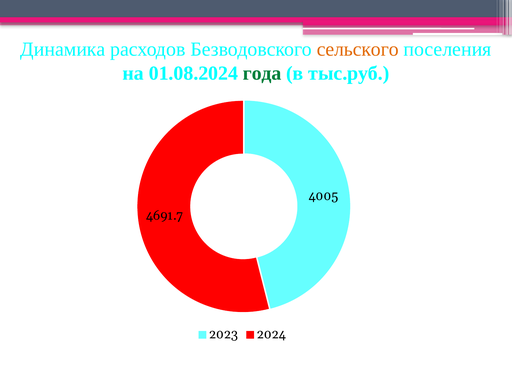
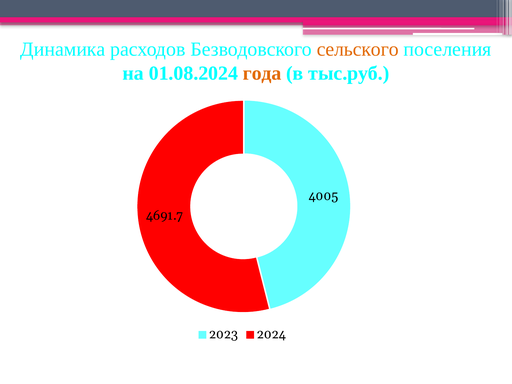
года colour: green -> orange (262, 73)
